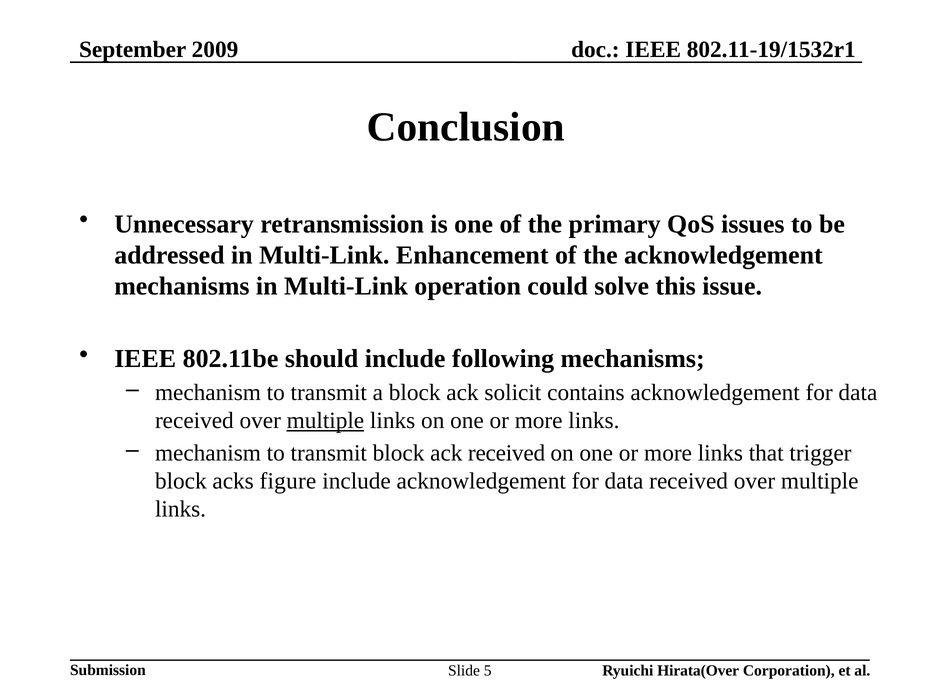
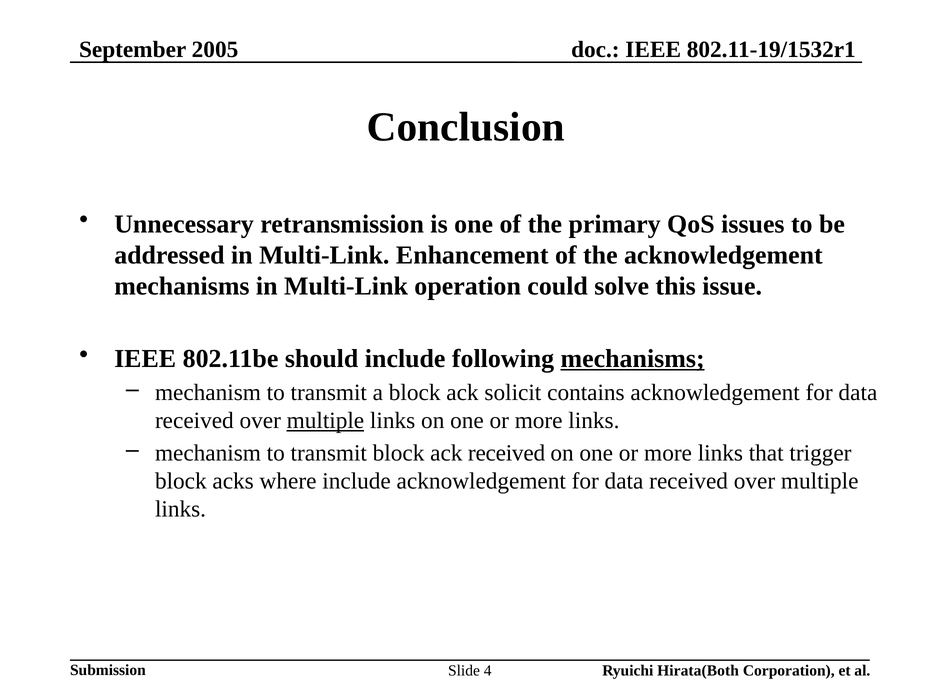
2009: 2009 -> 2005 (215, 50)
mechanisms underline: none -> present (633, 359)
figure: figure -> where (288, 481)
5: 5 -> 4 (488, 670)
Hirata(Over: Hirata(Over -> Hirata(Both (698, 670)
